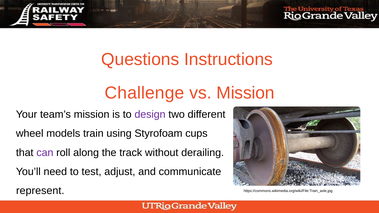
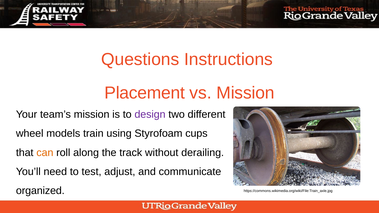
Challenge: Challenge -> Placement (145, 93)
can colour: purple -> orange (45, 153)
represent: represent -> organized (40, 191)
